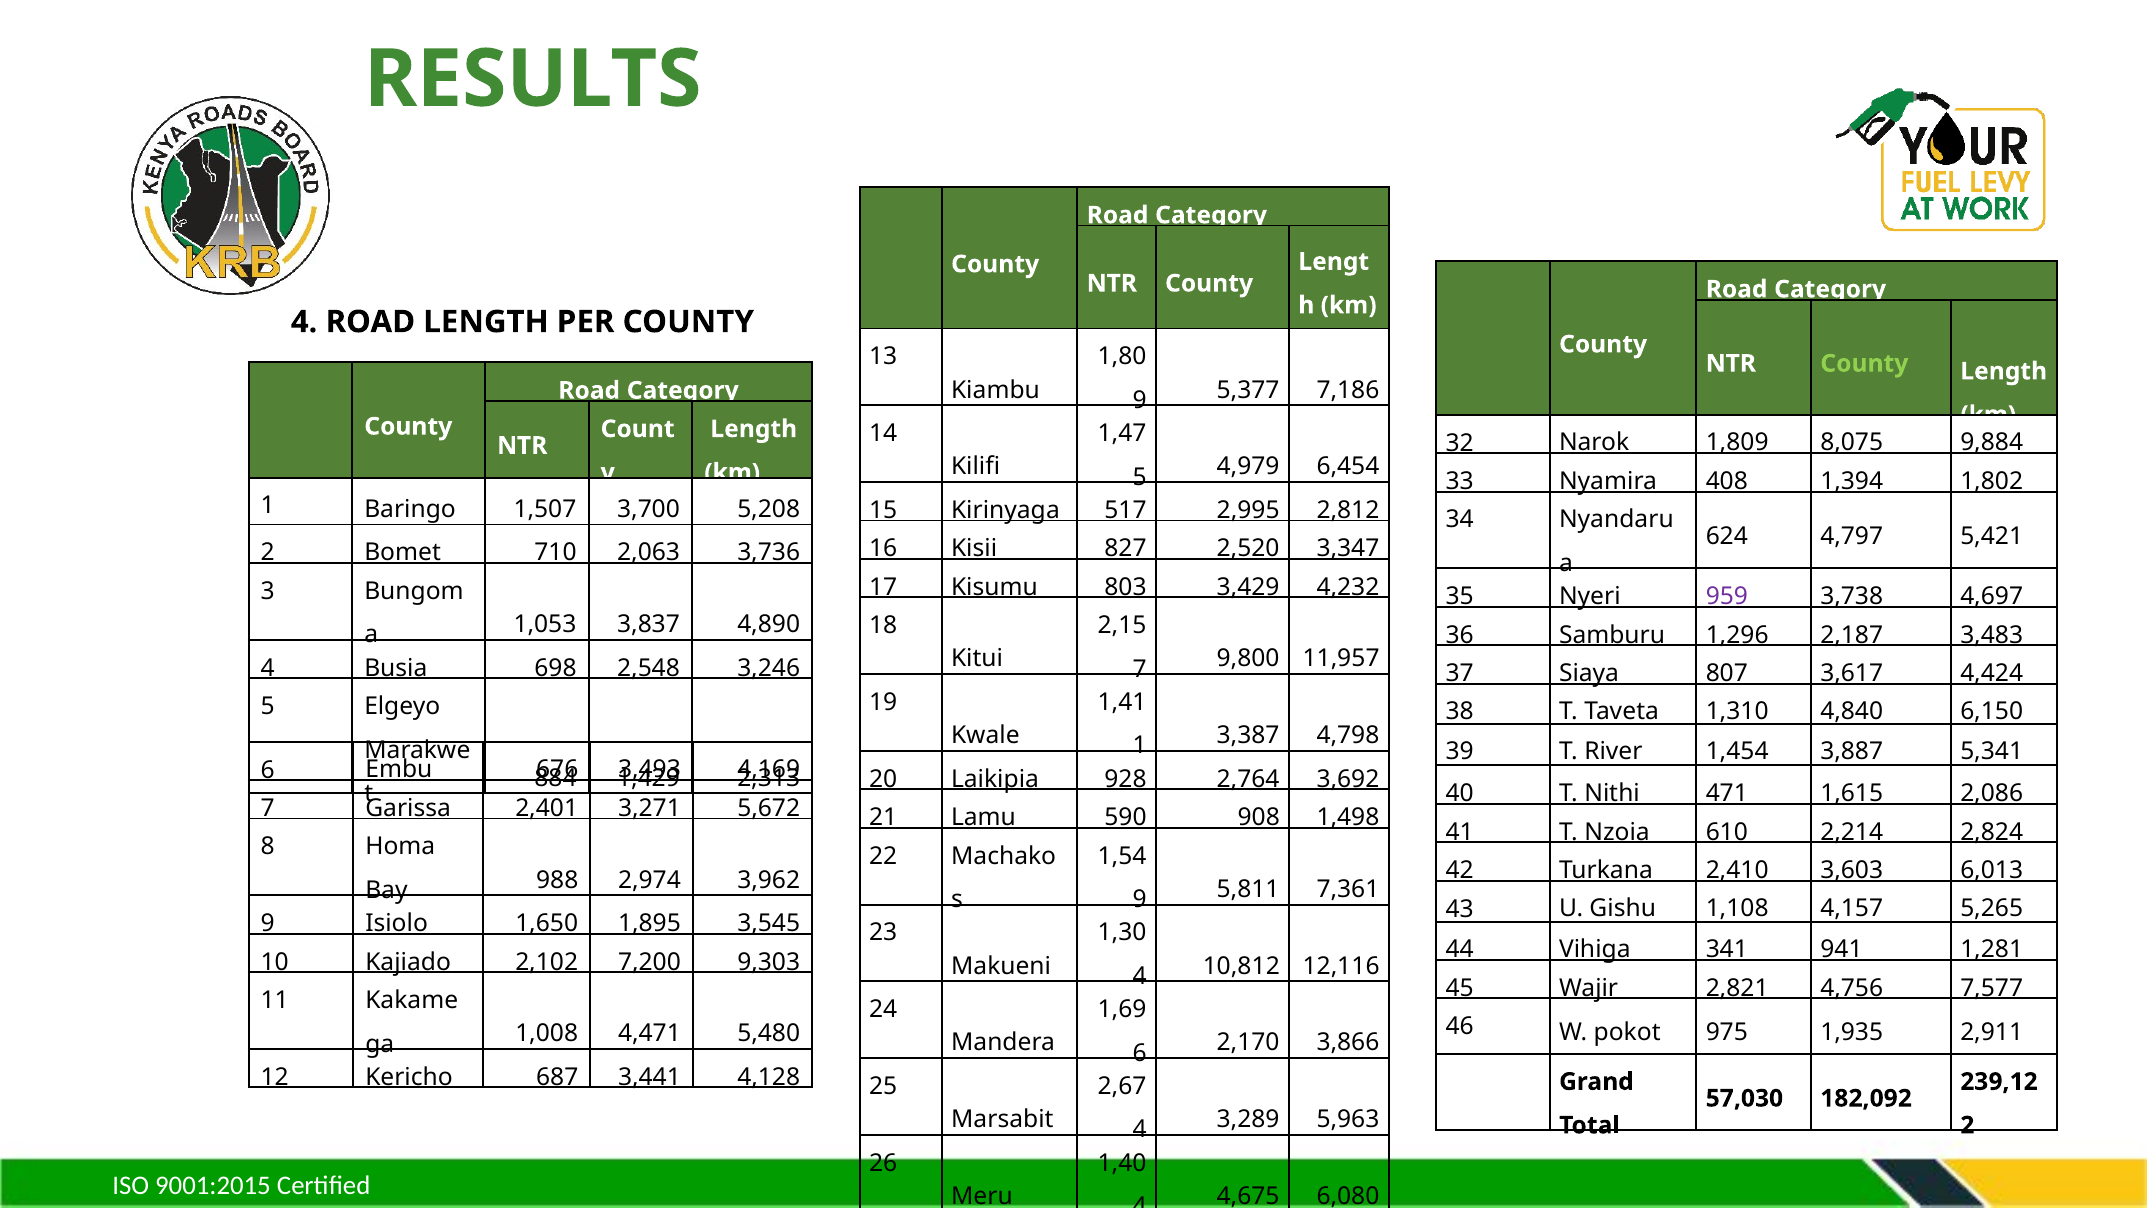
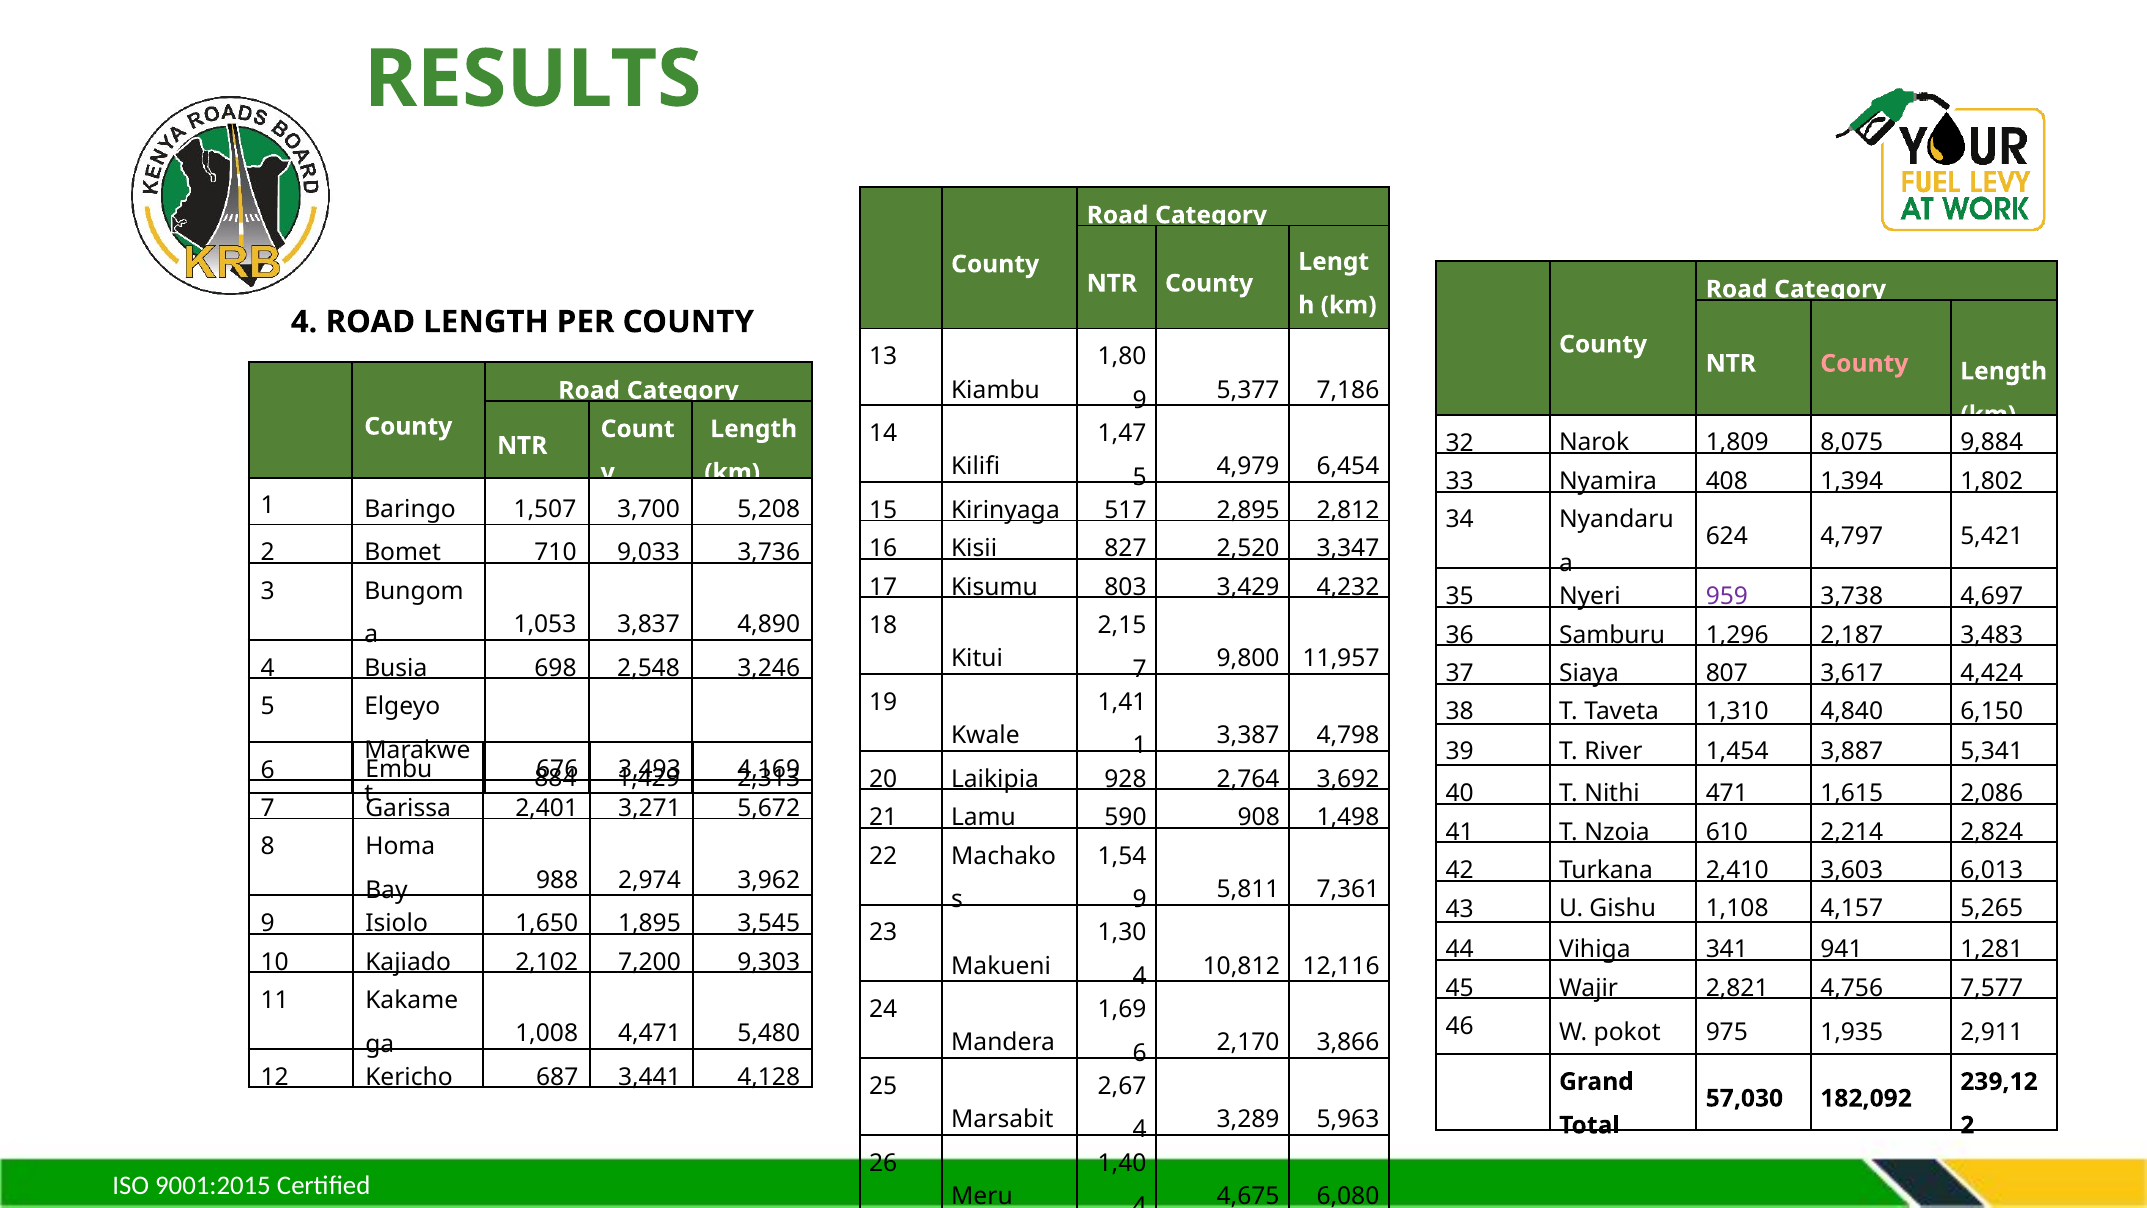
County colour: light green -> pink (1864, 363)
2,995: 2,995 -> 2,895 (1248, 510)
2,063: 2,063 -> 9,033 (649, 553)
